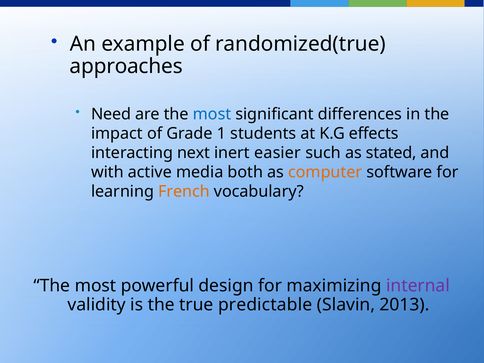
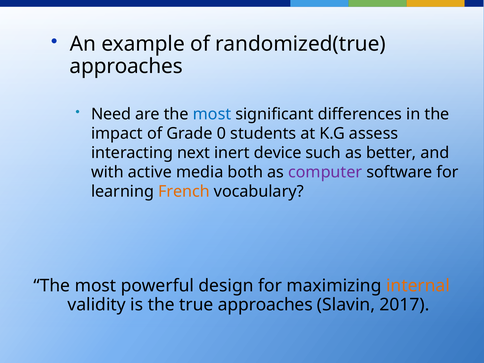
1: 1 -> 0 (221, 133)
effects: effects -> assess (374, 133)
easier: easier -> device (278, 153)
stated: stated -> better (391, 153)
computer colour: orange -> purple (325, 172)
internal colour: purple -> orange (418, 286)
true predictable: predictable -> approaches (265, 305)
2013: 2013 -> 2017 (405, 305)
